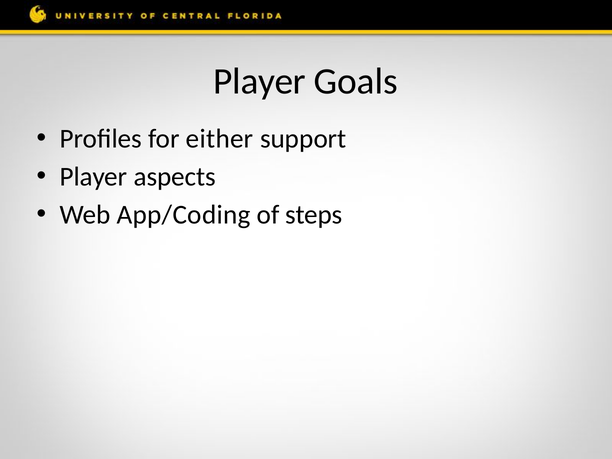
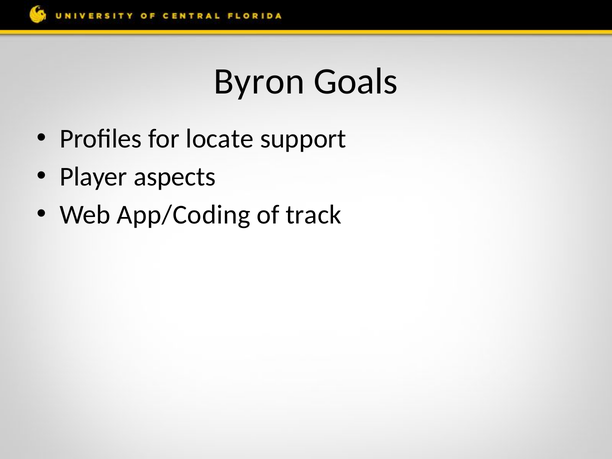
Player: Player -> Byron (259, 82)
either: either -> locate (220, 139)
steps: steps -> track (314, 215)
